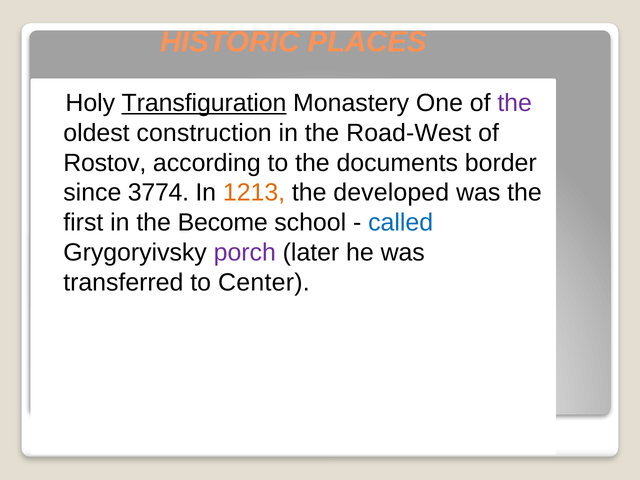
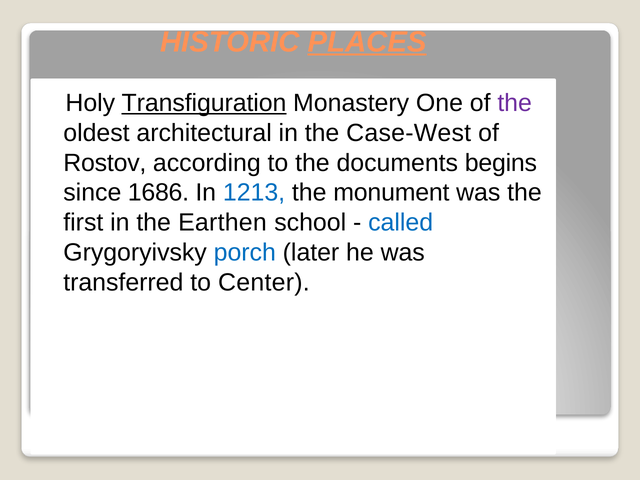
PLACES underline: none -> present (367, 42)
construction: construction -> architectural (204, 133)
Road-West: Road-West -> Case-West (409, 133)
border: border -> begins (501, 163)
3774: 3774 -> 1686 (158, 193)
1213 colour: orange -> blue (254, 193)
developed: developed -> monument (391, 193)
Become: Become -> Earthen (222, 223)
porch colour: purple -> blue (245, 252)
